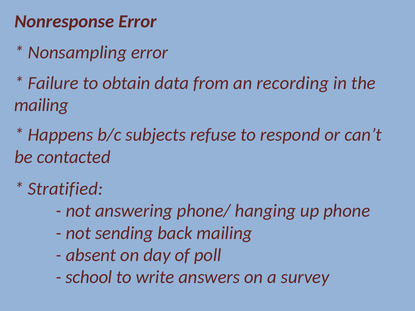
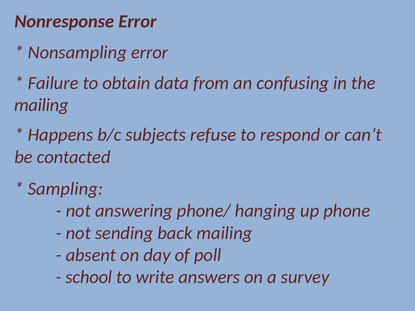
recording: recording -> confusing (293, 83)
Stratified: Stratified -> Sampling (65, 189)
